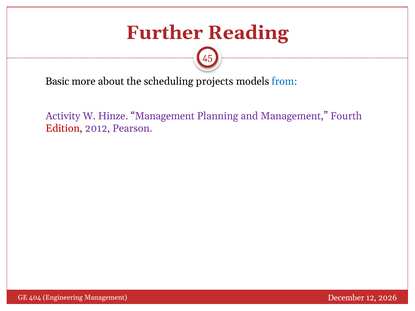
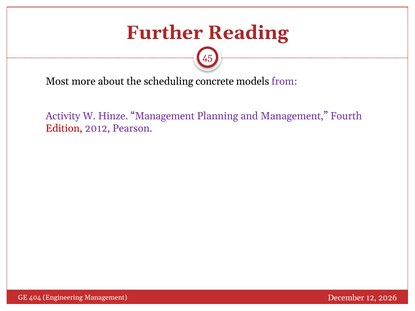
Basic: Basic -> Most (57, 82)
projects: projects -> concrete (215, 82)
from colour: blue -> purple (284, 82)
